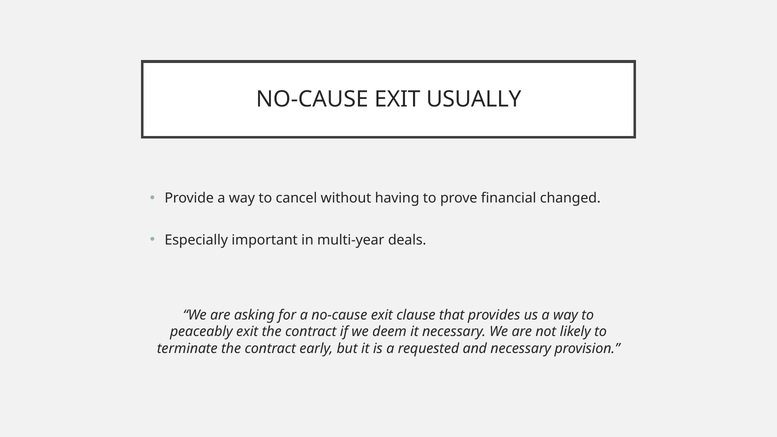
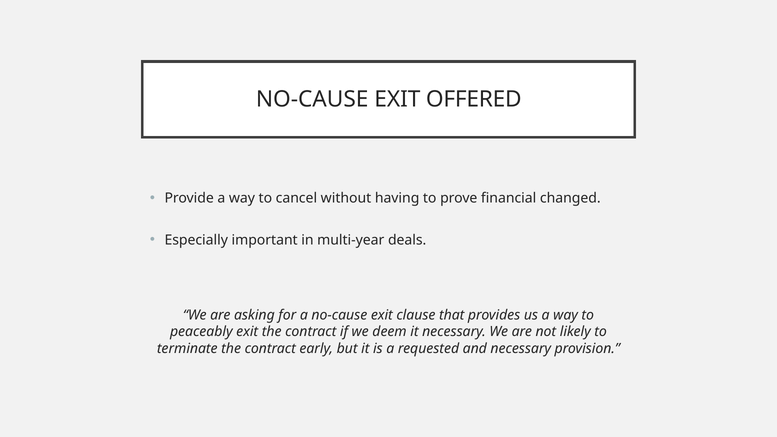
USUALLY: USUALLY -> OFFERED (474, 99)
